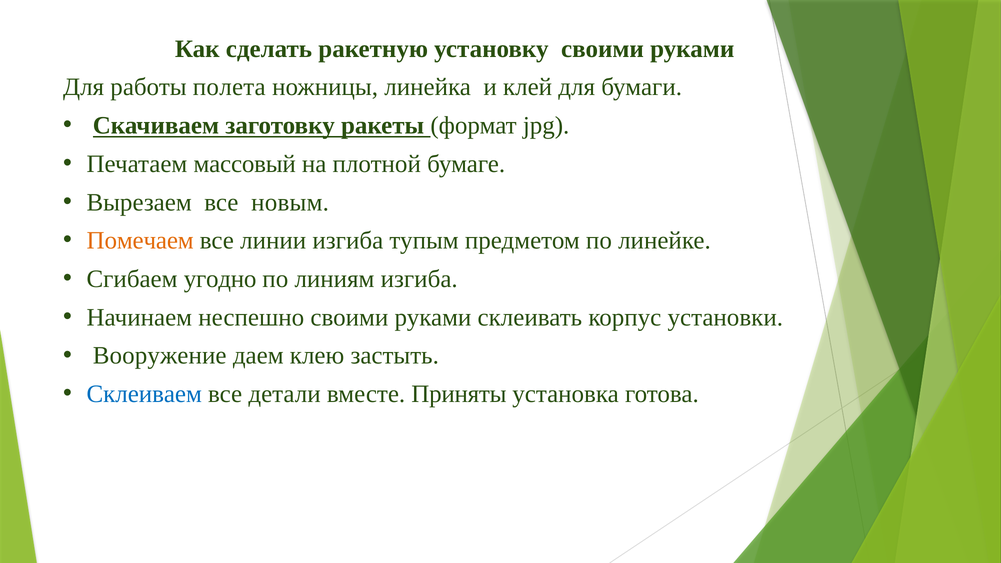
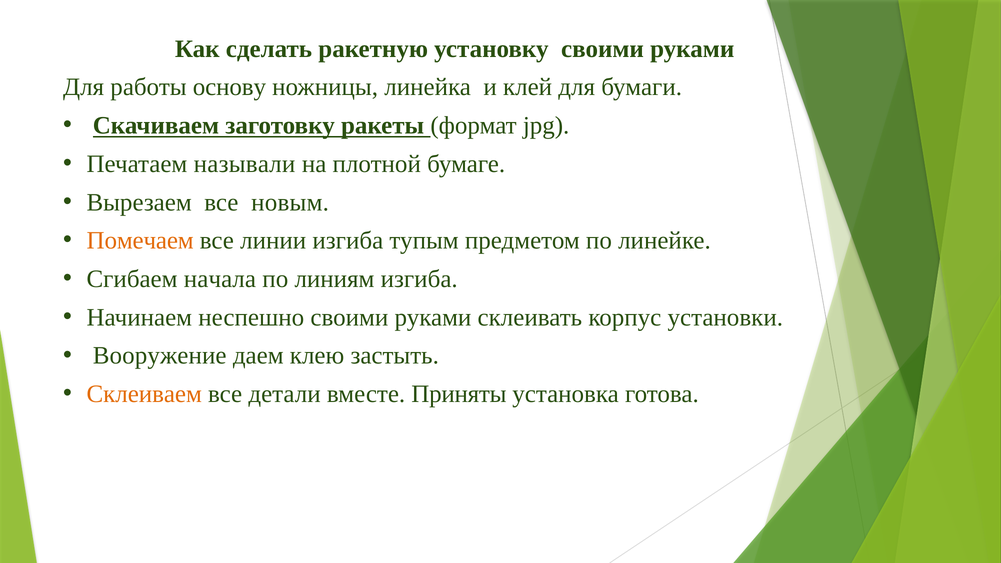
полета: полета -> основу (229, 87)
массовый: массовый -> называли (244, 164)
угодно: угодно -> начала (220, 279)
Склеиваем colour: blue -> orange (144, 394)
